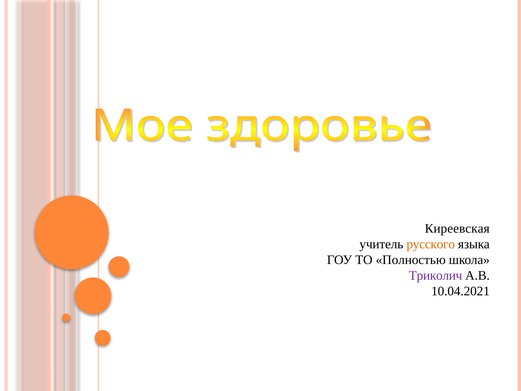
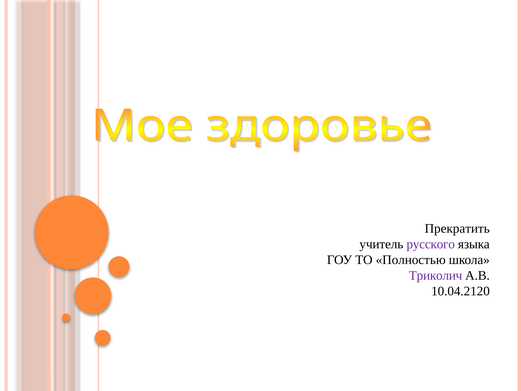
Киреевская: Киреевская -> Прекратить (457, 228)
русского colour: orange -> purple (431, 244)
10.04.2021: 10.04.2021 -> 10.04.2120 (460, 291)
